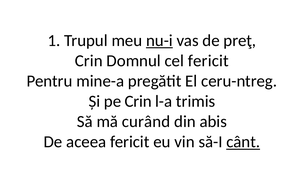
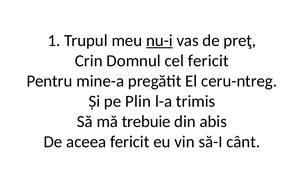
pe Crin: Crin -> Plin (138, 101)
curând: curând -> trebuie (146, 122)
cânt underline: present -> none (243, 142)
